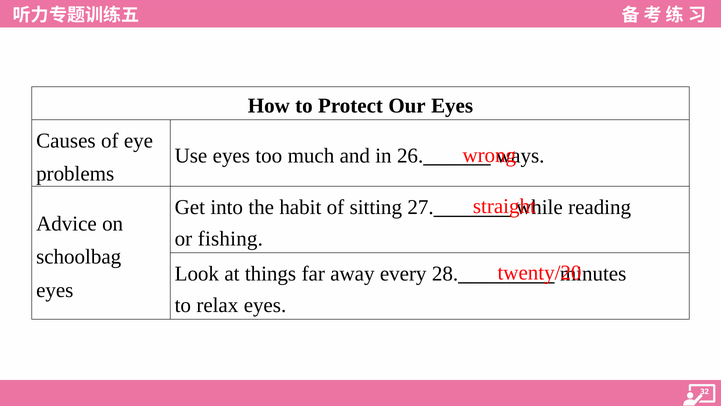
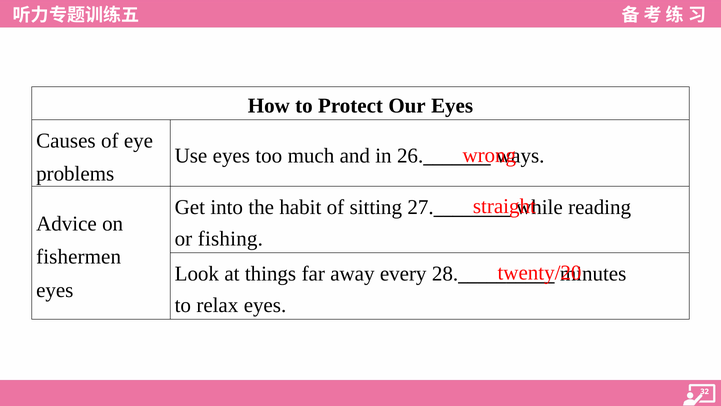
schoolbag: schoolbag -> fishermen (79, 257)
